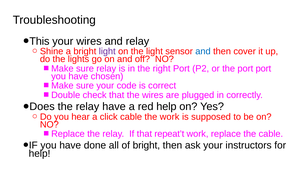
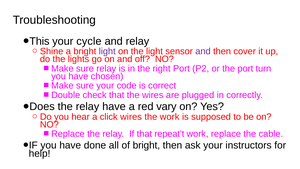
your wires: wires -> cycle (89, 41)
and colour: blue -> purple (203, 51)
port port: port -> turn (263, 68)
red help: help -> vary (166, 106)
click cable: cable -> wires (131, 117)
